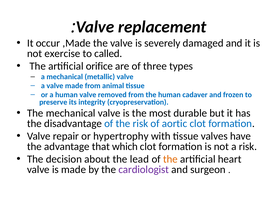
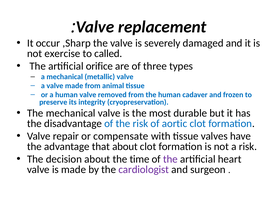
,Made: ,Made -> ,Sharp (77, 43)
hypertrophy: hypertrophy -> compensate (121, 136)
that which: which -> about (125, 146)
lead: lead -> time (140, 159)
the colour: orange -> purple (170, 159)
